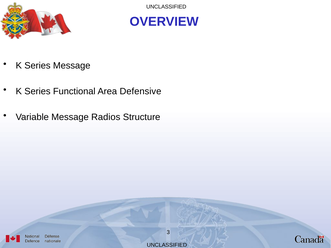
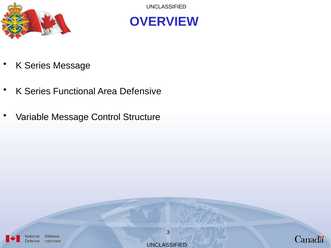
Radios: Radios -> Control (106, 117)
